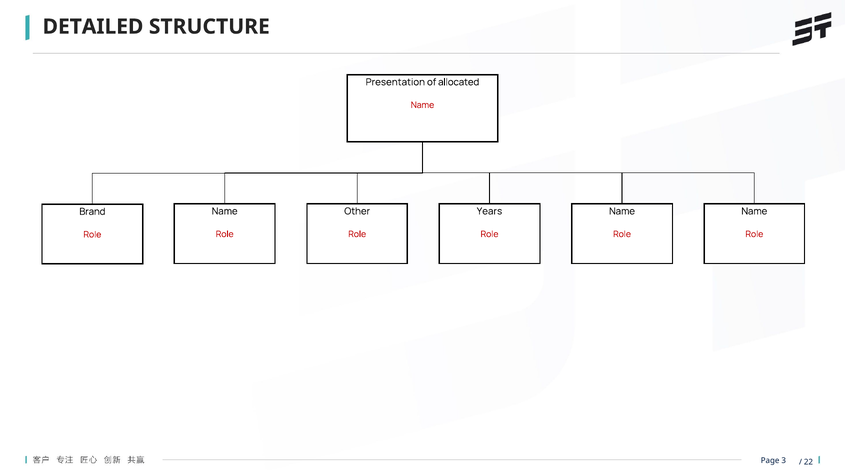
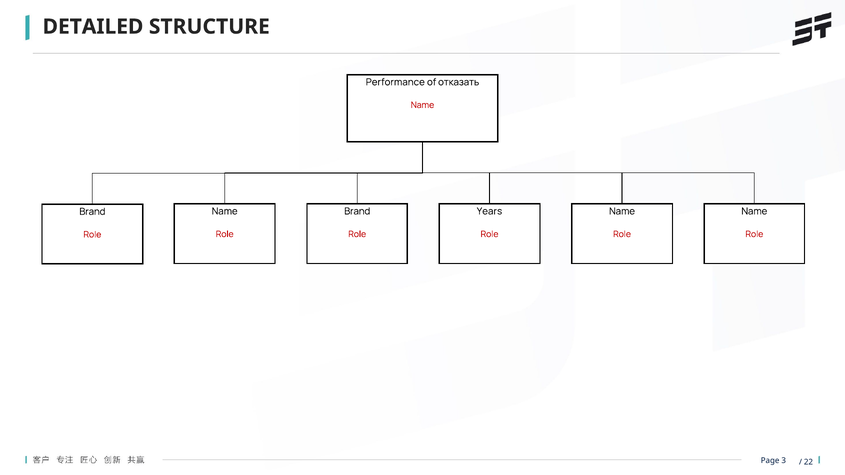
Presentation: Presentation -> Performance (395, 82)
allocated: allocated -> отказать (459, 82)
Other: Other -> Brand (357, 211)
